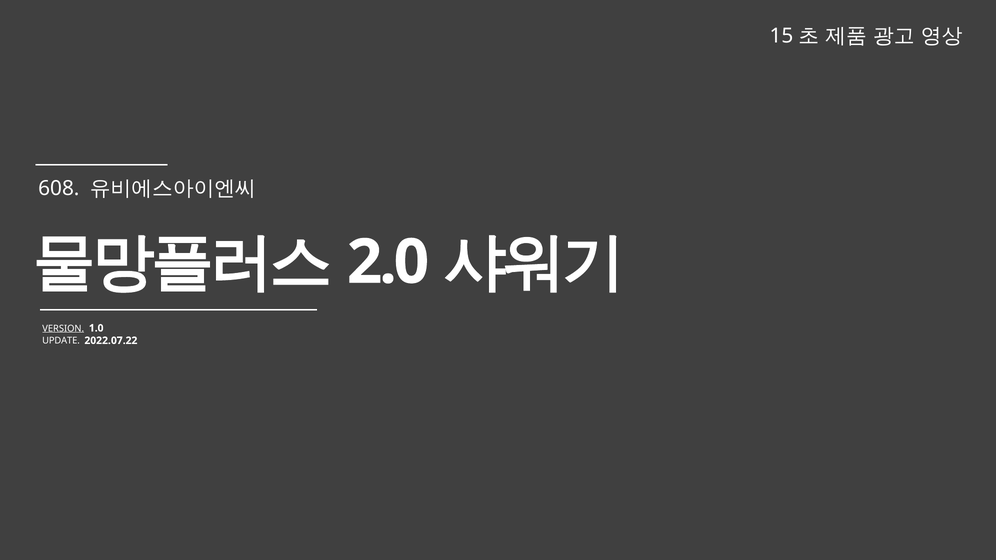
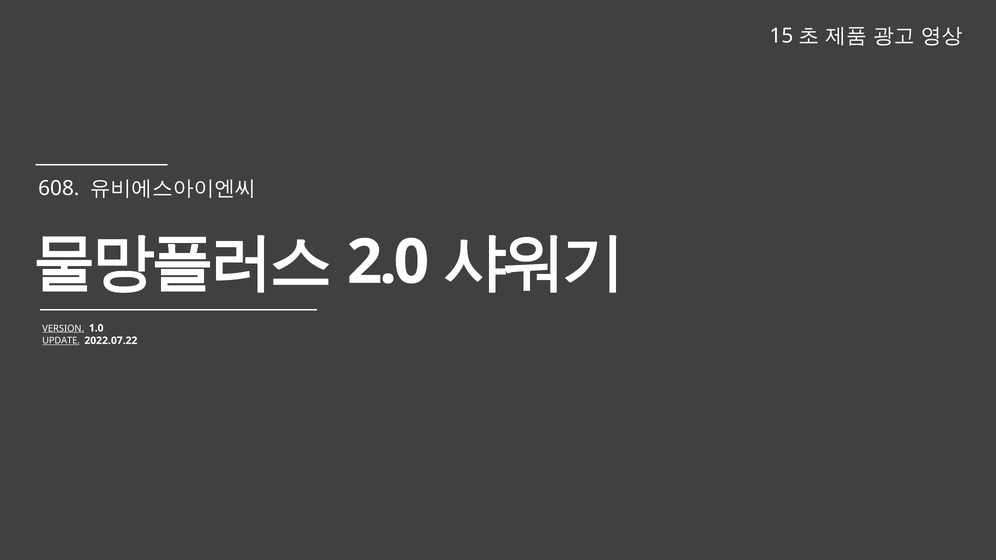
UPDATE underline: none -> present (61, 341)
